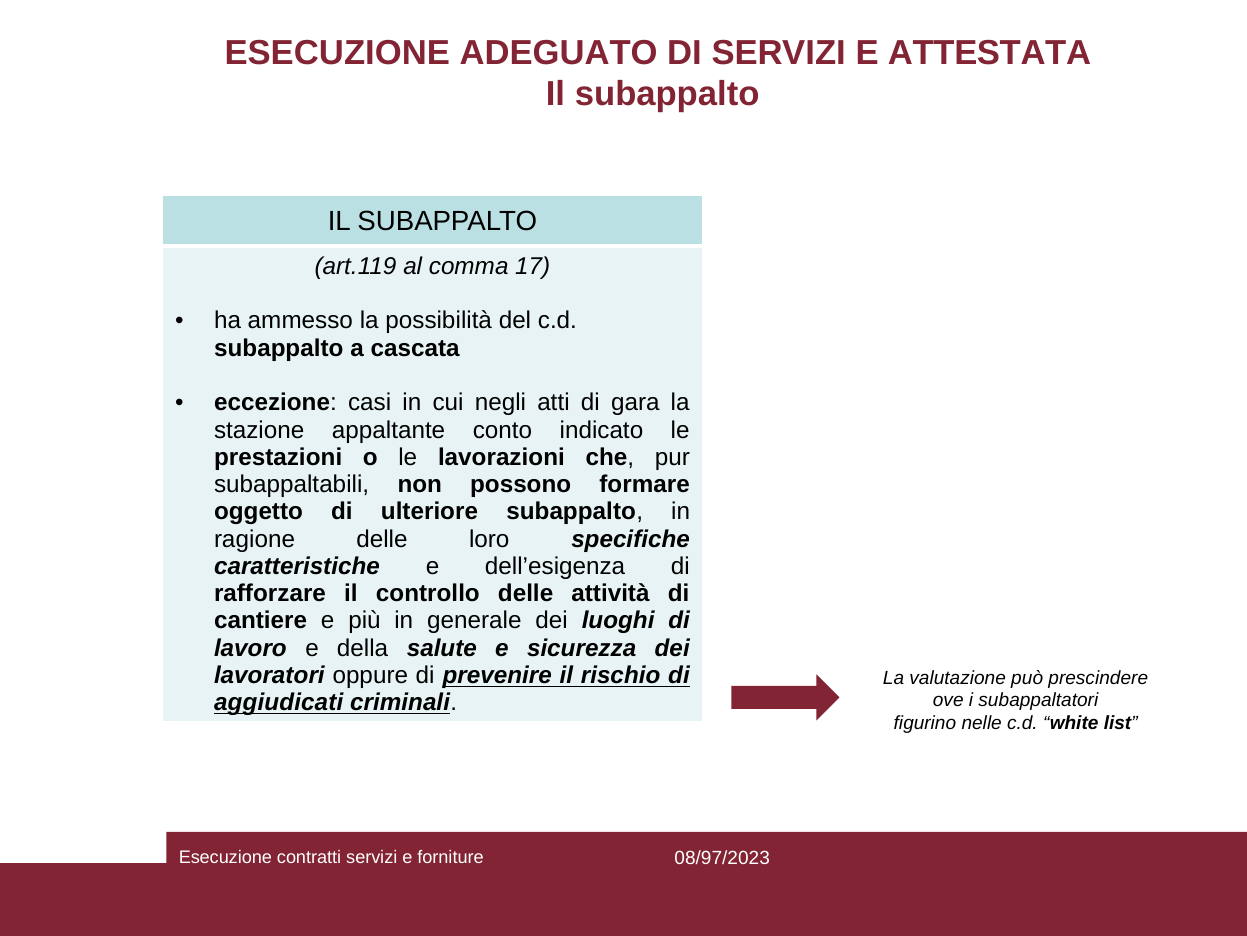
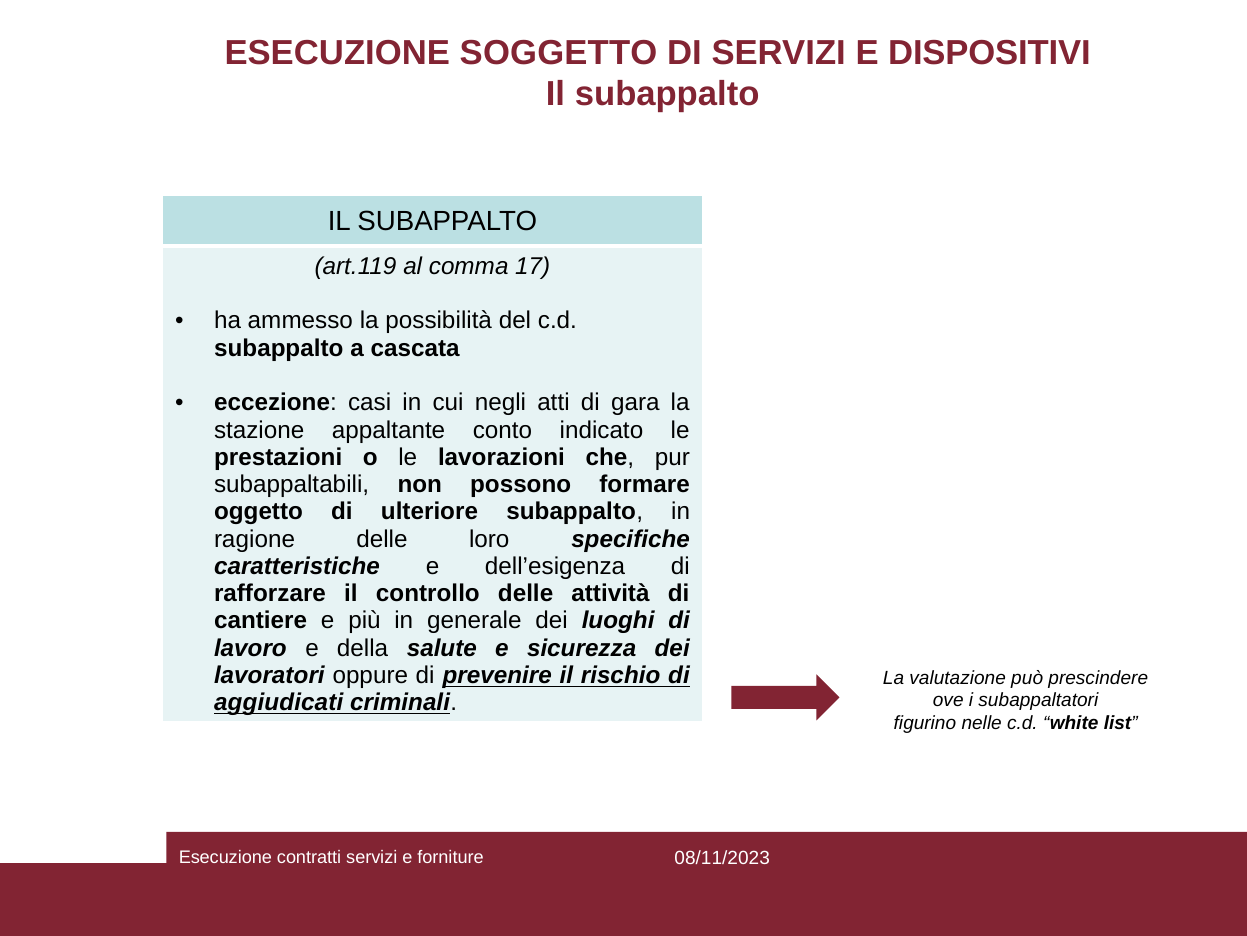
ADEGUATO: ADEGUATO -> SOGGETTO (559, 53)
ATTESTATA: ATTESTATA -> DISPOSITIVI (989, 53)
08/97/2023: 08/97/2023 -> 08/11/2023 (722, 857)
